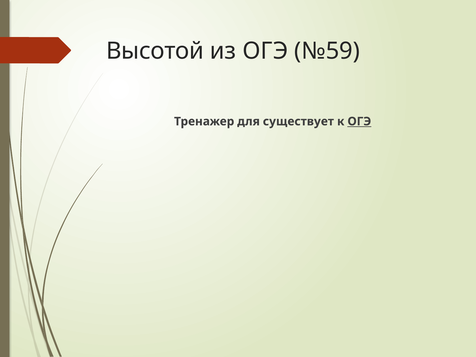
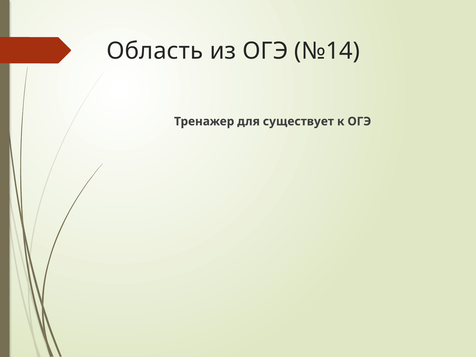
Высотой: Высотой -> Область (155, 51)
№59: №59 -> №14 (327, 51)
ОГЭ underline: present -> none (359, 121)
